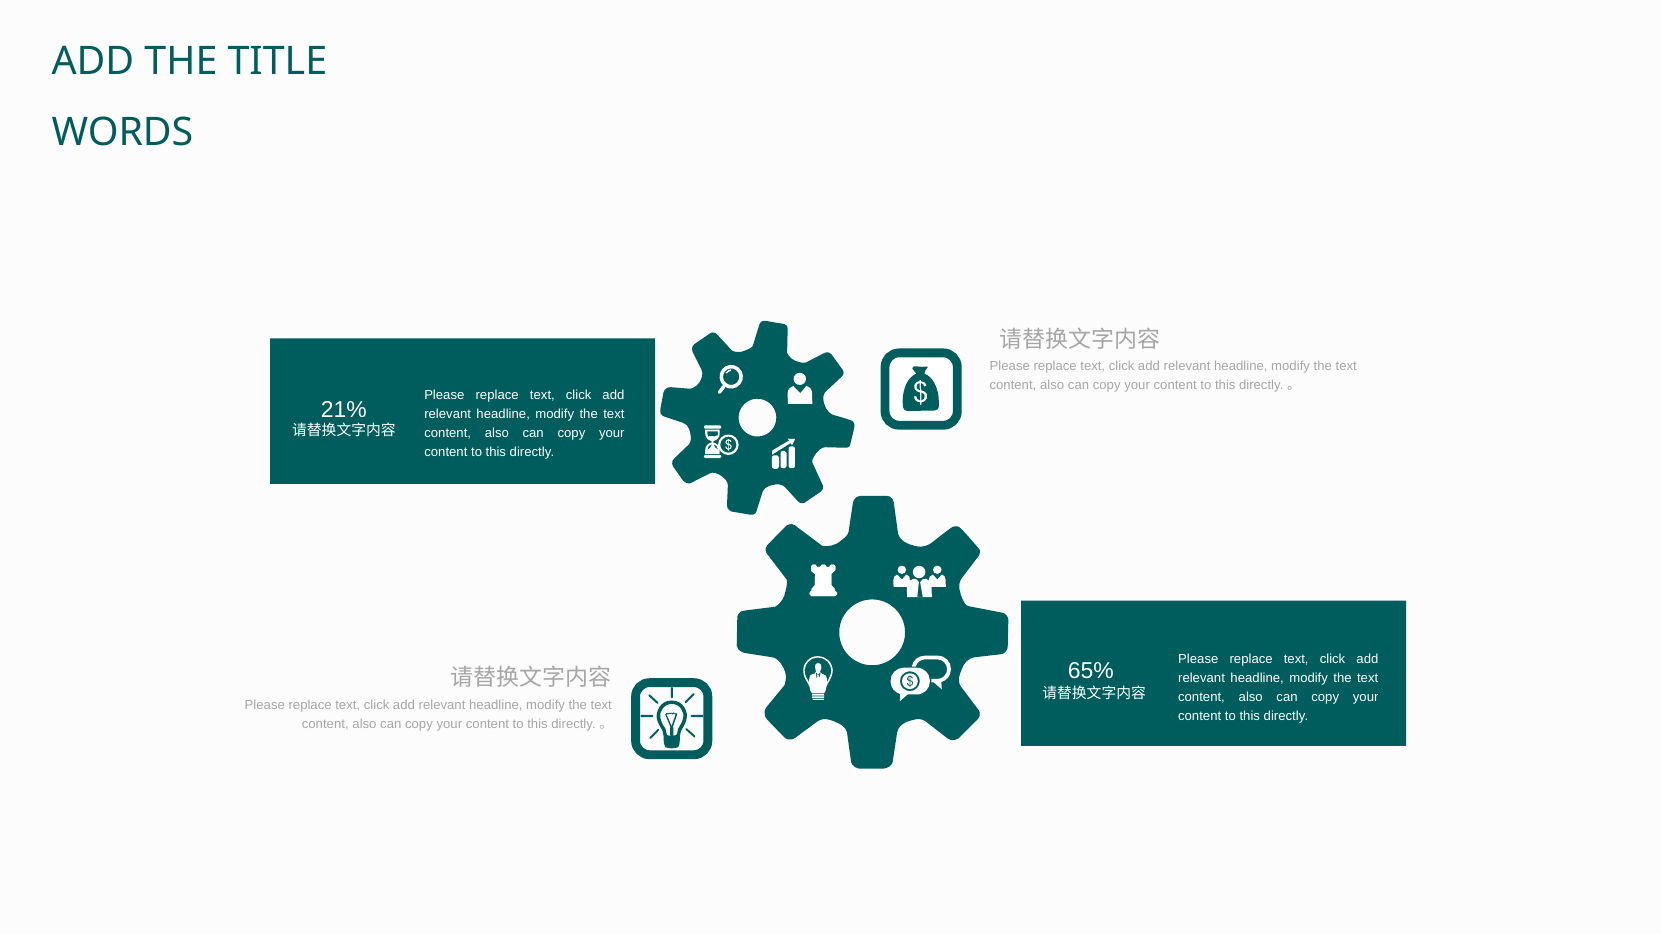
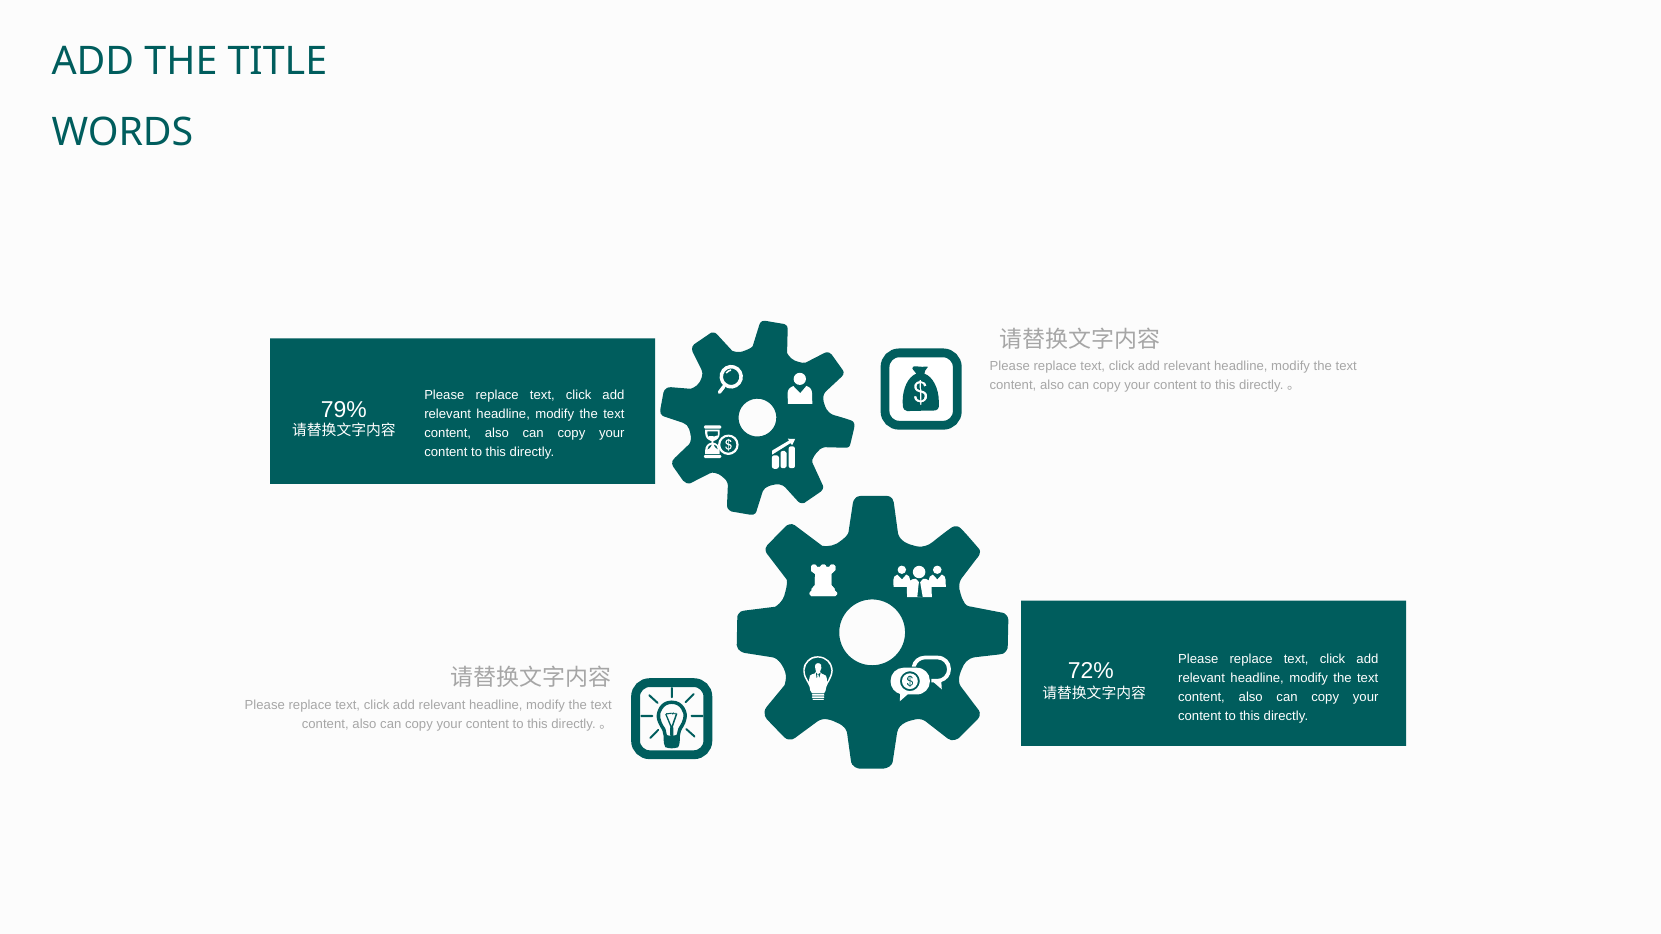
21%: 21% -> 79% (344, 410)
65%: 65% -> 72% (1091, 671)
